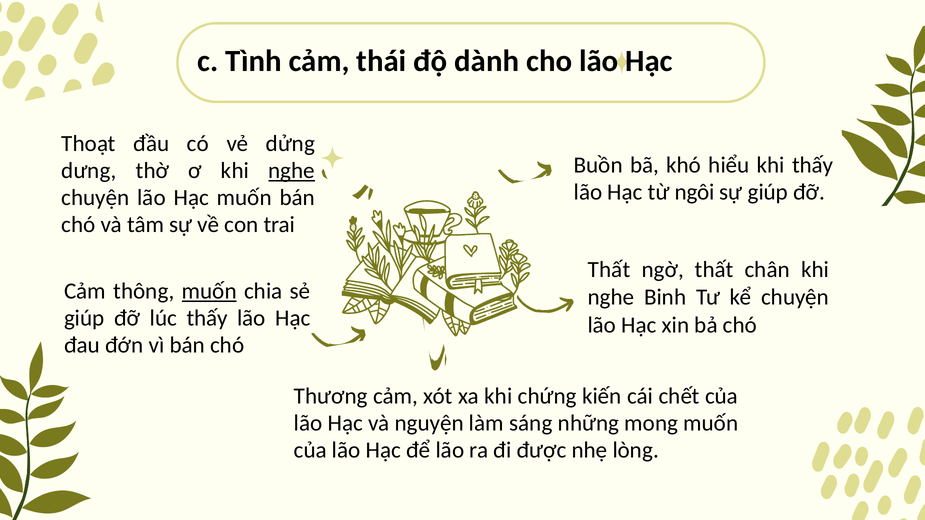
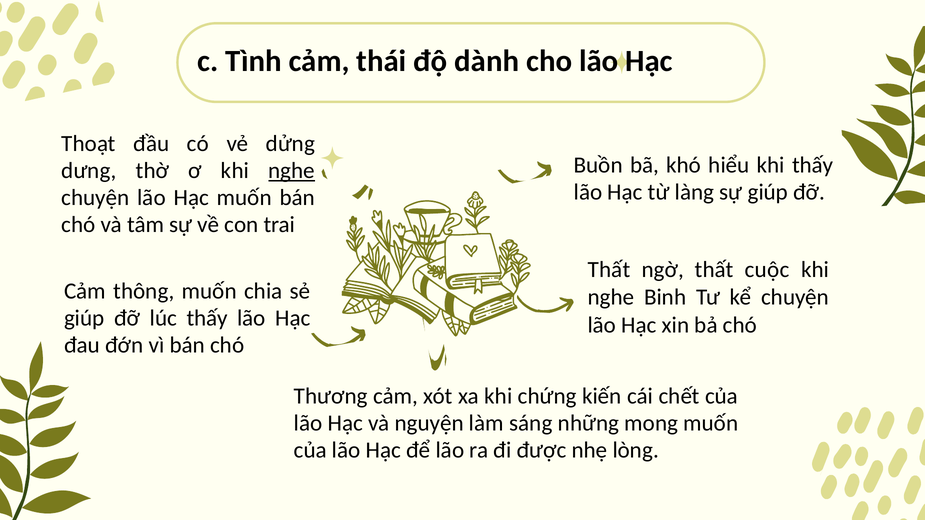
ngôi: ngôi -> làng (694, 192)
chân: chân -> cuộc (767, 270)
muốn underline: present -> none (209, 291)
